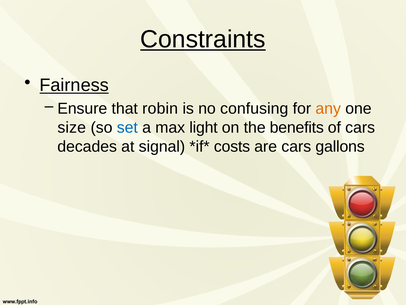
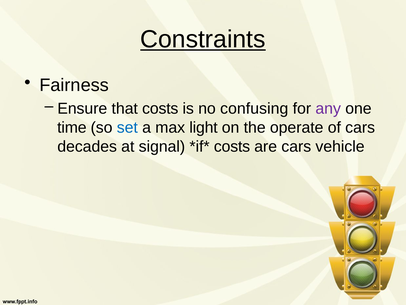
Fairness underline: present -> none (74, 85)
that robin: robin -> costs (160, 108)
any colour: orange -> purple (328, 108)
size: size -> time (72, 127)
benefits: benefits -> operate (297, 127)
gallons: gallons -> vehicle (340, 146)
